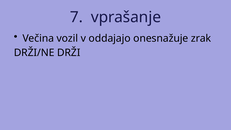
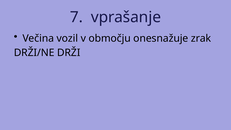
oddajajo: oddajajo -> območju (110, 38)
